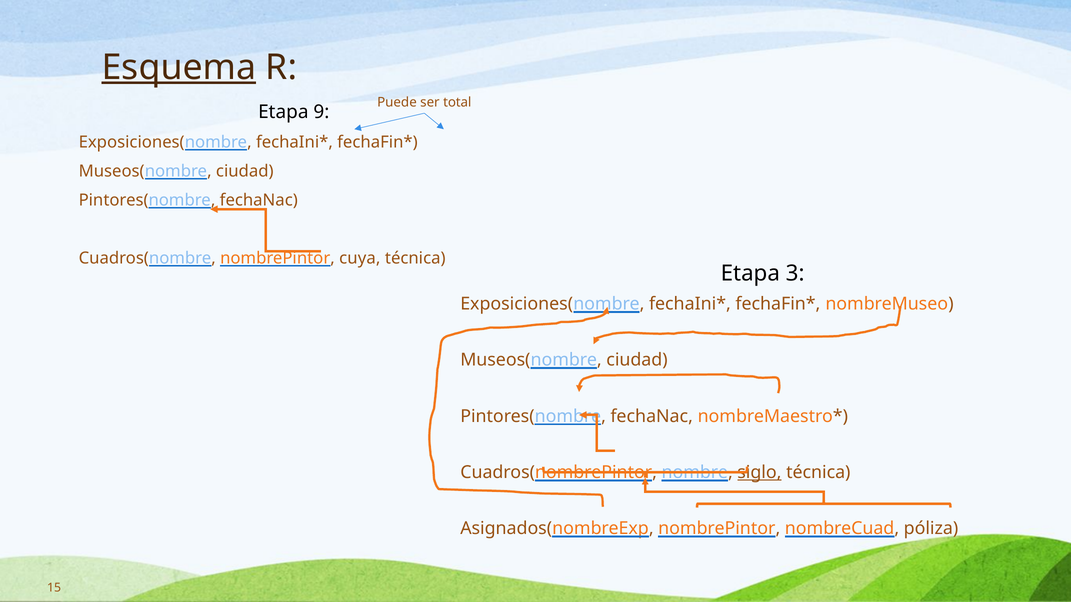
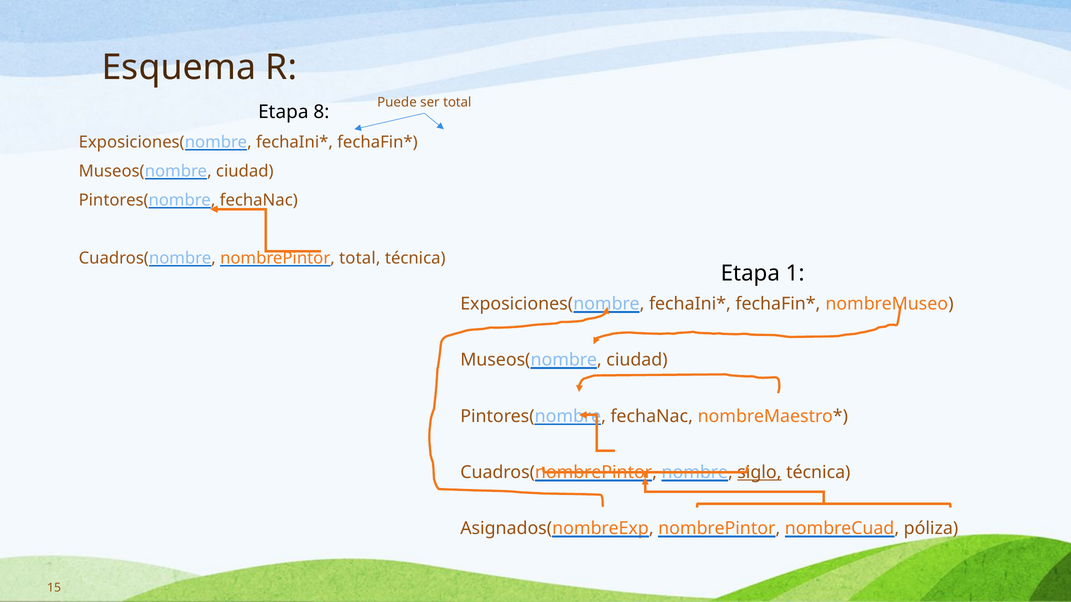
Esquema underline: present -> none (179, 67)
9: 9 -> 8 (321, 112)
nombrePintor cuya: cuya -> total (360, 258)
3: 3 -> 1 (795, 273)
